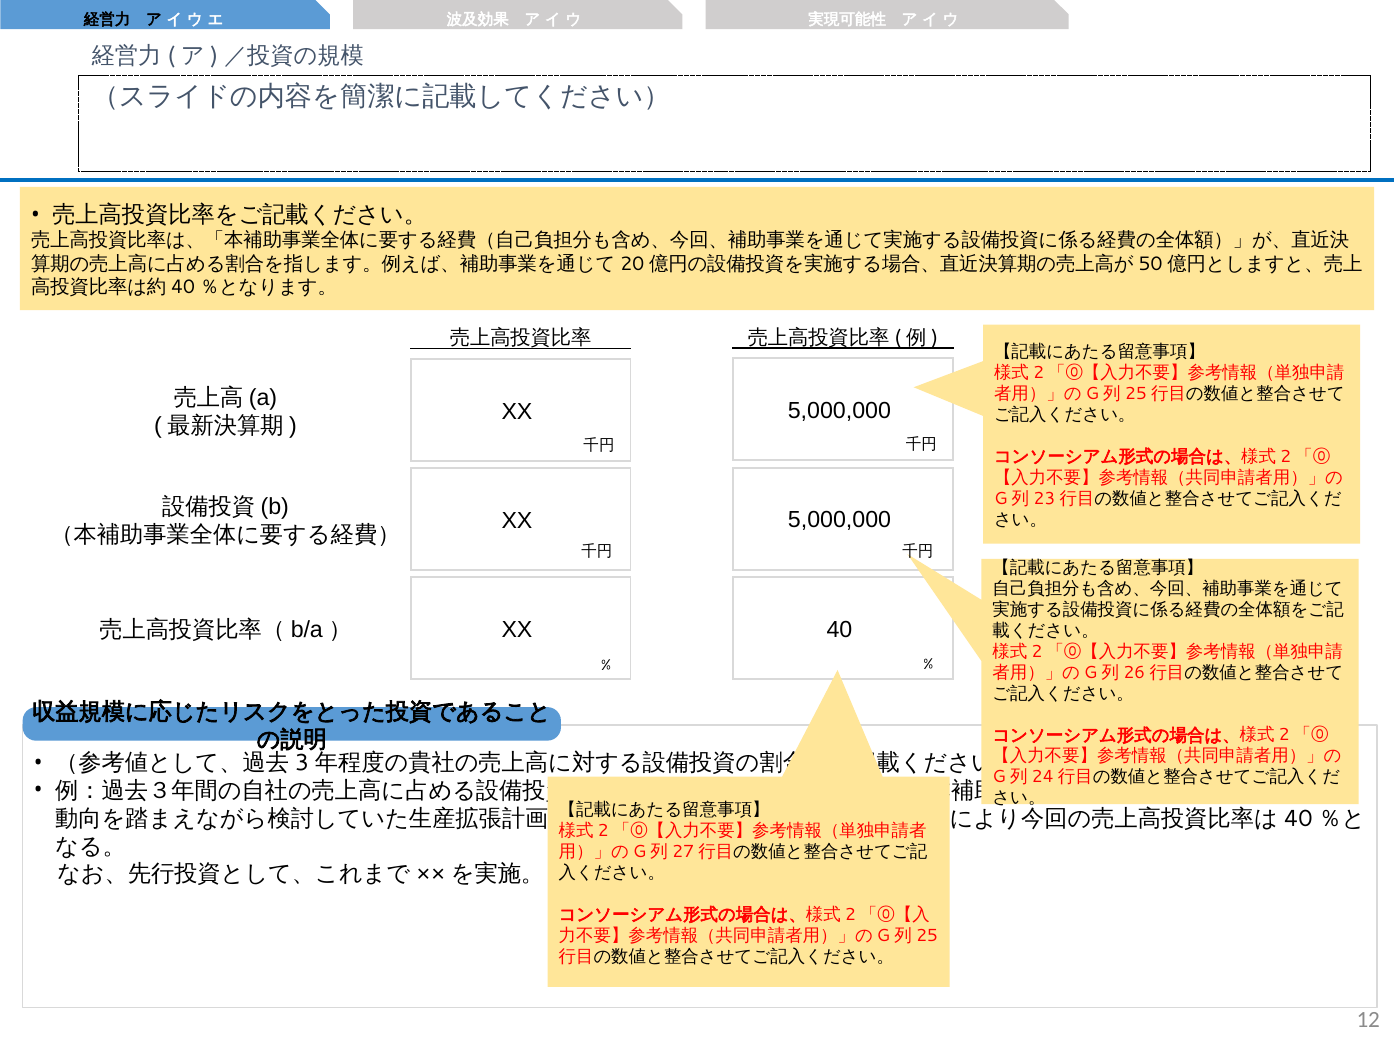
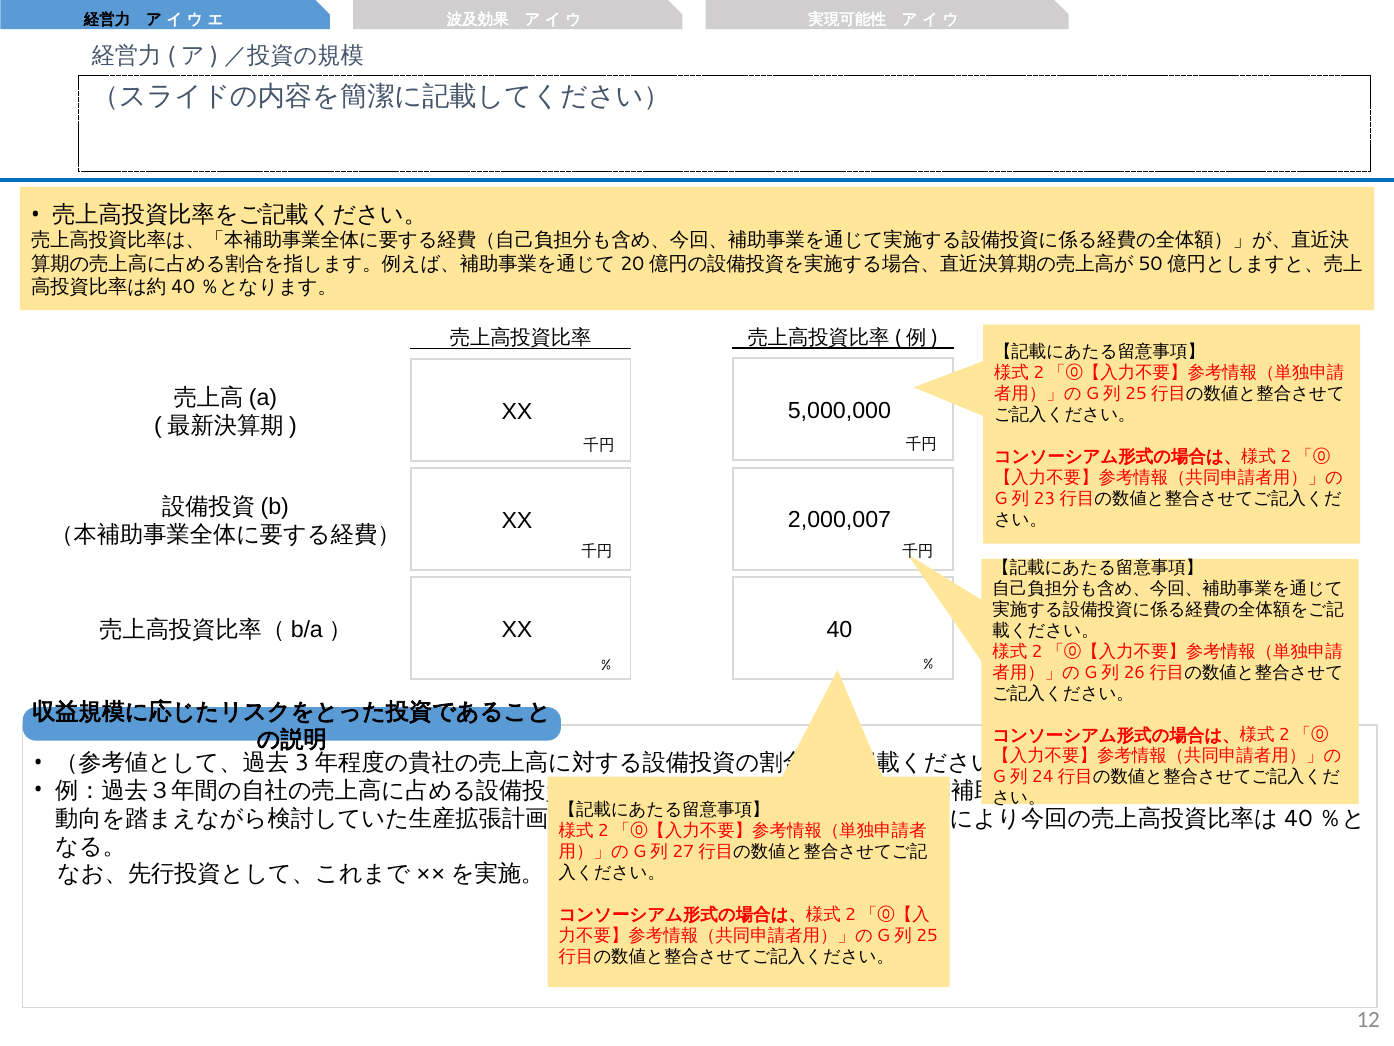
5,000,000: 5,000,000 -> 2,000,007 (839, 520)
